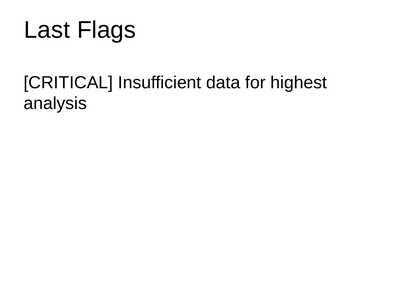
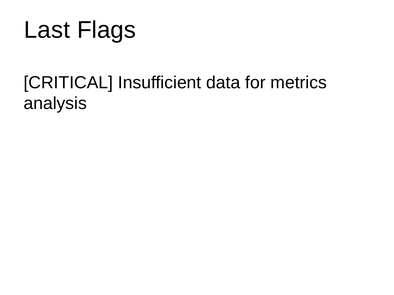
highest: highest -> metrics (299, 83)
